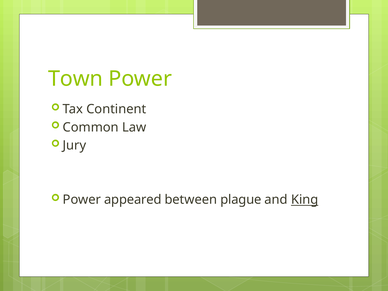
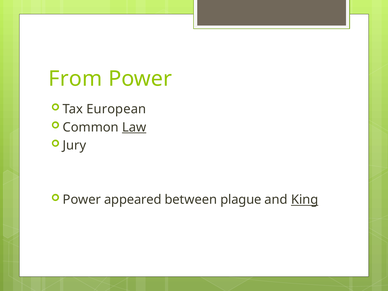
Town: Town -> From (75, 79)
Continent: Continent -> European (116, 109)
Law underline: none -> present (134, 127)
